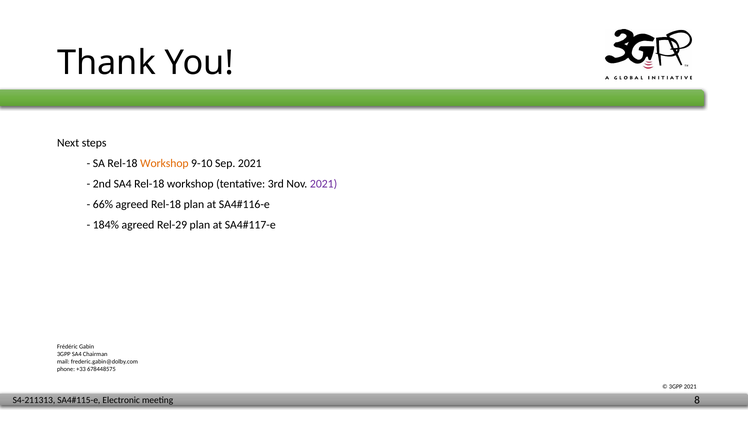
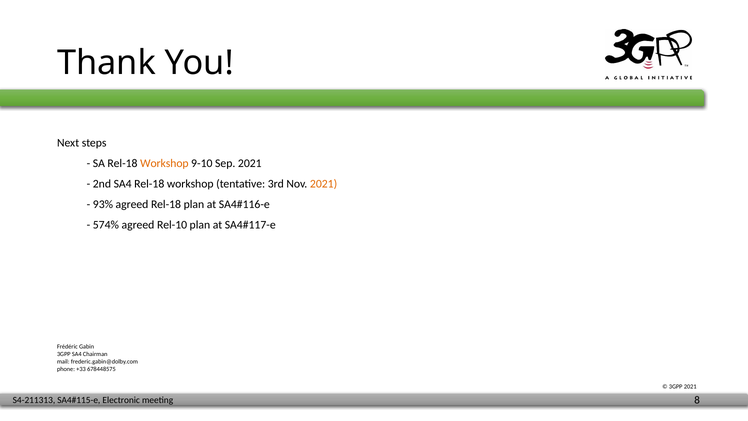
2021 colour: purple -> orange (324, 184)
66%: 66% -> 93% (103, 204)
184%: 184% -> 574% (106, 225)
Rel-29: Rel-29 -> Rel-10 (172, 225)
